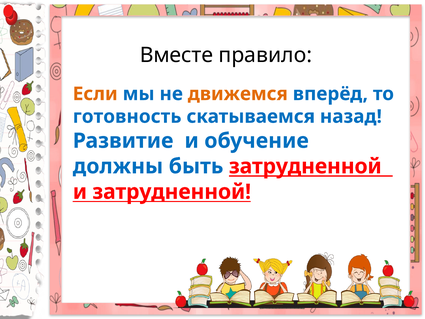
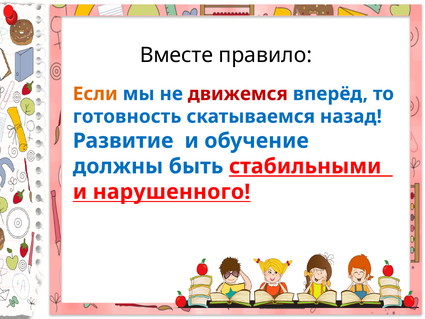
движемся colour: orange -> red (238, 94)
быть затрудненной: затрудненной -> стабильными (305, 166)
и затрудненной: затрудненной -> нарушенного (171, 192)
